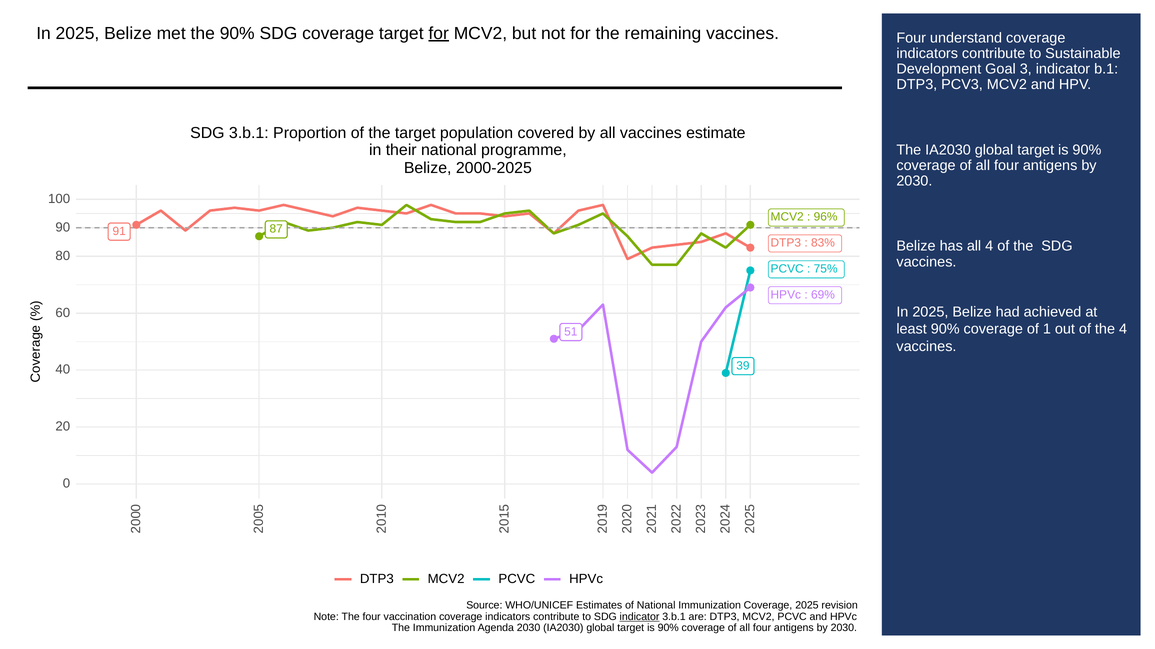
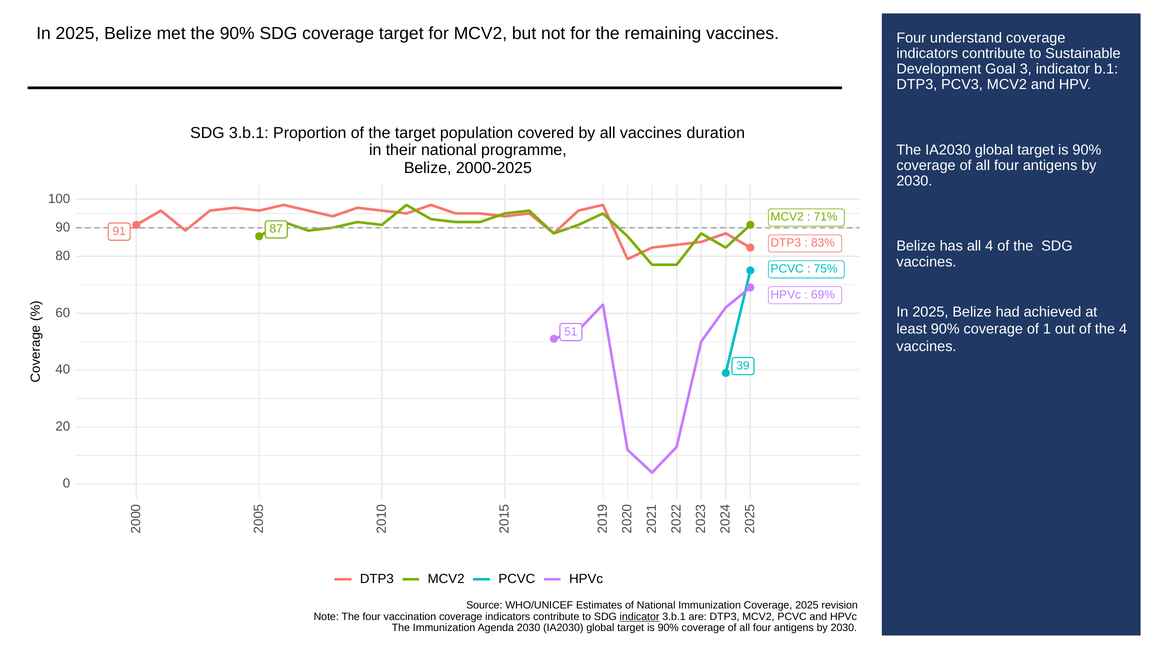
for underline: present -> none (439, 33)
estimate: estimate -> duration (716, 133)
96%: 96% -> 71% (826, 217)
